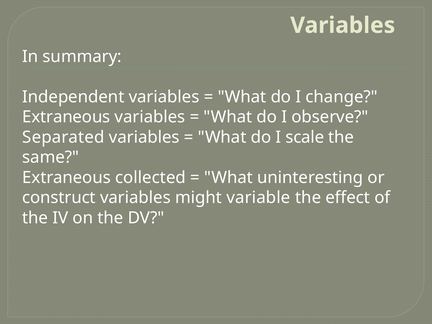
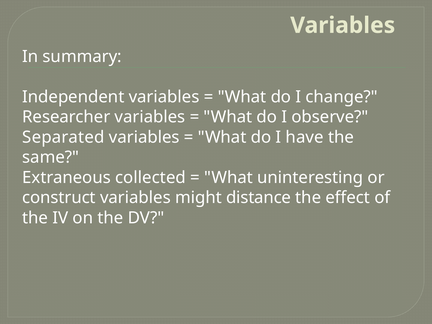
Extraneous: Extraneous -> Researcher (66, 117)
scale: scale -> have (305, 137)
variable: variable -> distance (259, 198)
